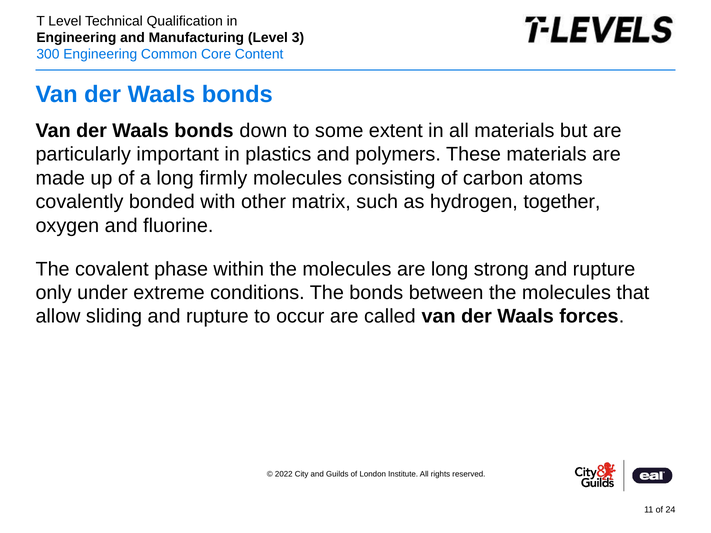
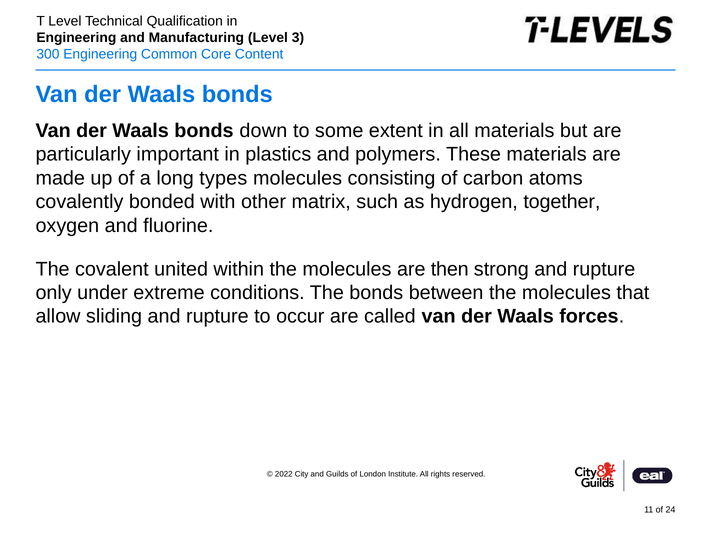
firmly: firmly -> types (223, 178)
phase: phase -> united (181, 269)
are long: long -> then (450, 269)
